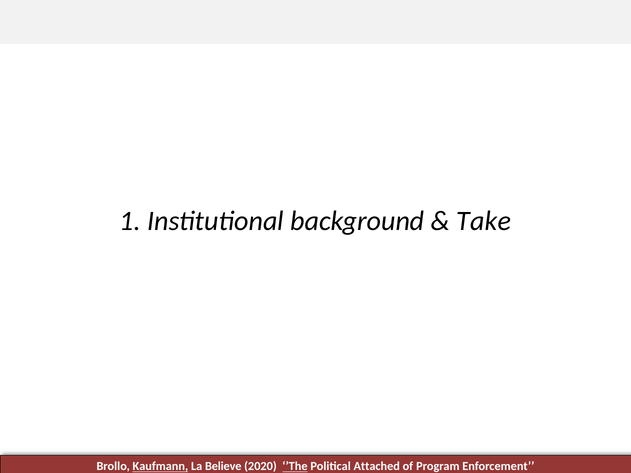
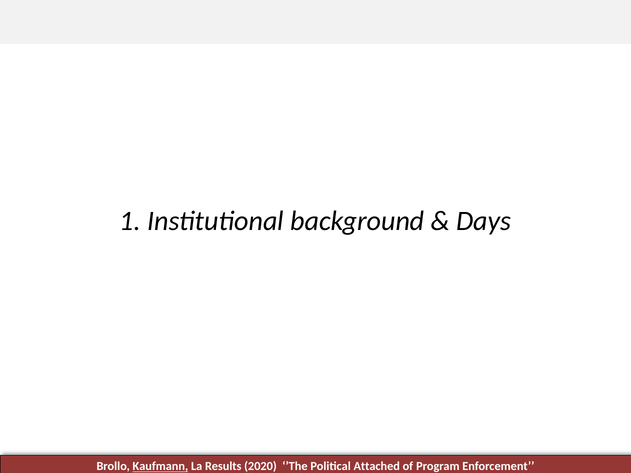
Take: Take -> Days (484, 221)
Believe: Believe -> Results (223, 467)
’The underline: present -> none (295, 467)
